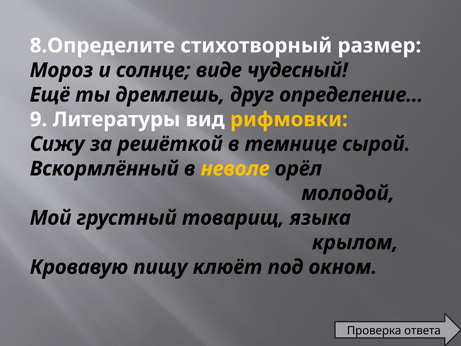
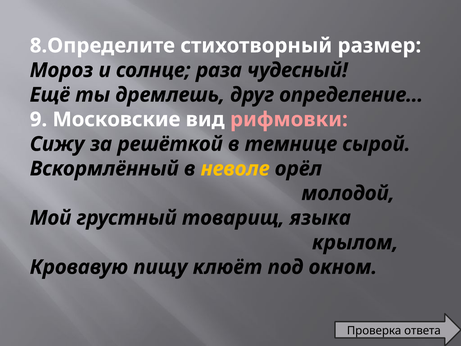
виде: виде -> раза (219, 70)
Литературы: Литературы -> Московские (116, 119)
рифмовки colour: yellow -> pink (289, 119)
